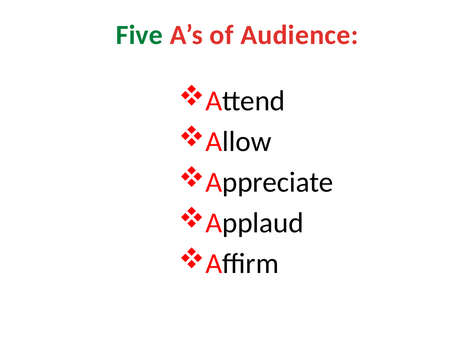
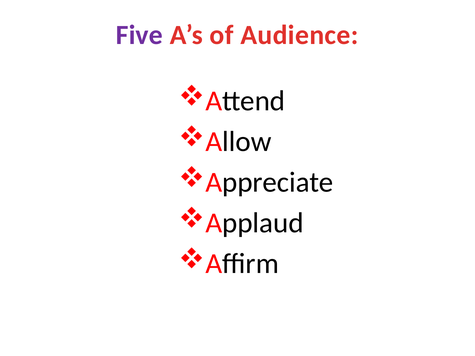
Five colour: green -> purple (139, 35)
